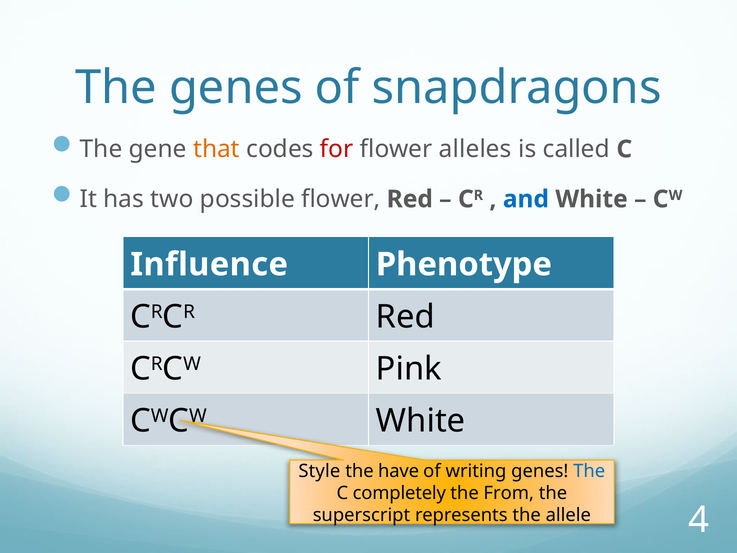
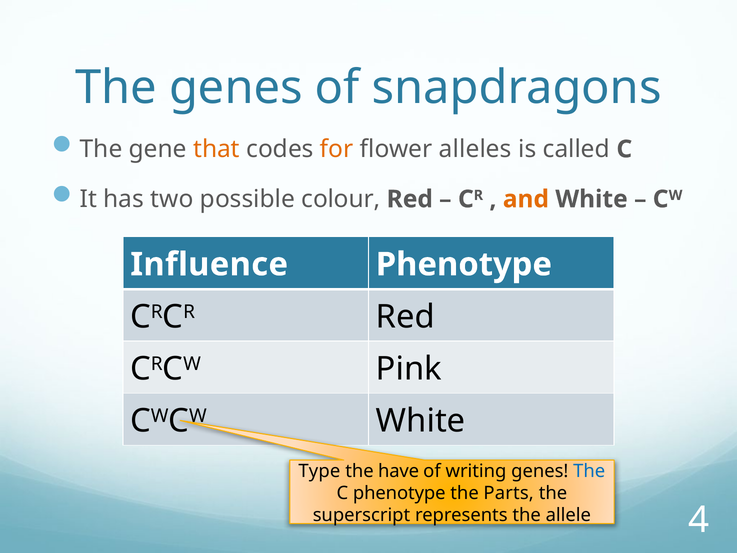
for colour: red -> orange (337, 149)
possible flower: flower -> colour (341, 199)
and colour: blue -> orange (526, 199)
Style: Style -> Type (319, 471)
C completely: completely -> phenotype (399, 493)
From: From -> Parts (509, 493)
